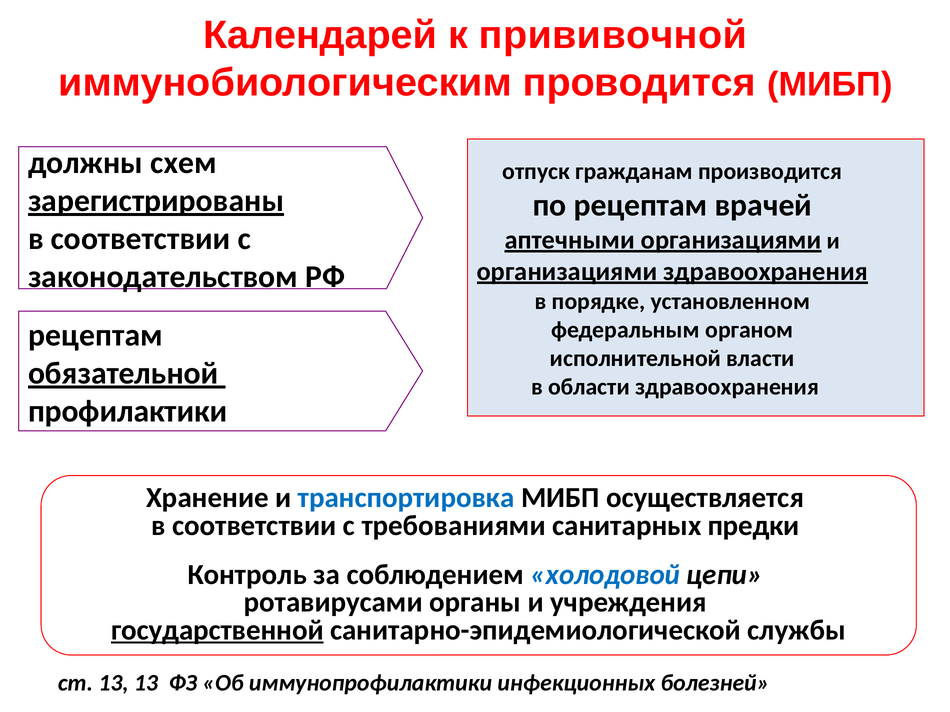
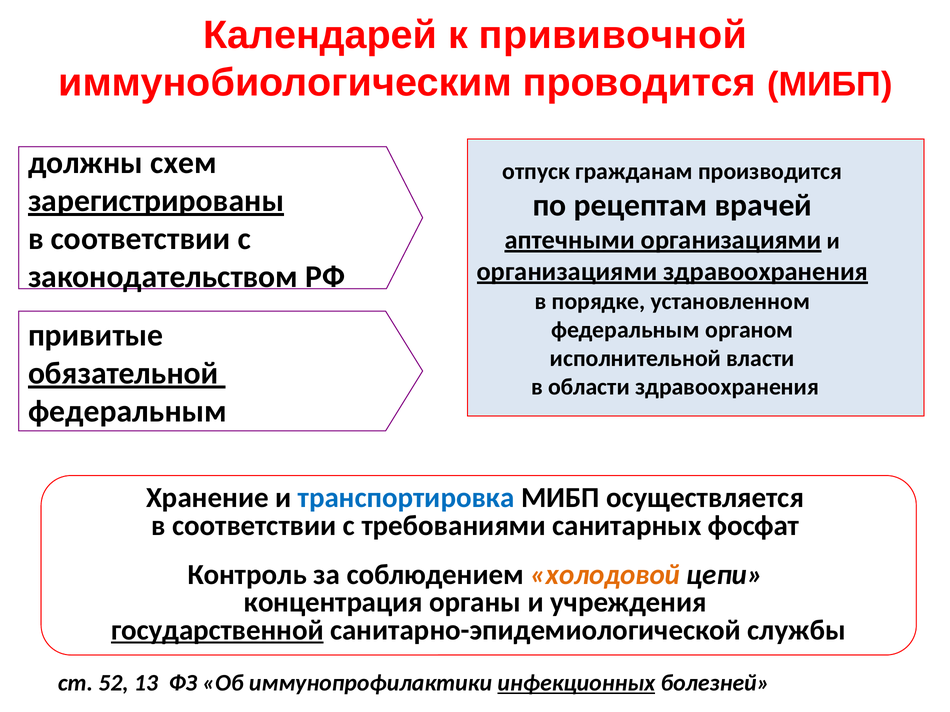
рецептам: рецептам -> привитые (96, 335)
профилактики: профилактики -> федеральным (128, 411)
предки: предки -> фосфат (754, 526)
холодовой colour: blue -> orange (605, 575)
ротавирусами: ротавирусами -> концентрация (333, 603)
ст 13: 13 -> 52 (114, 684)
инфекционных underline: none -> present (576, 684)
